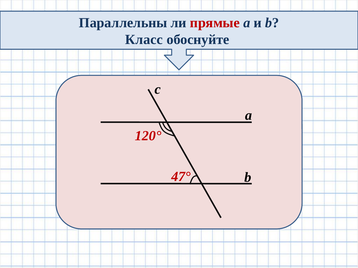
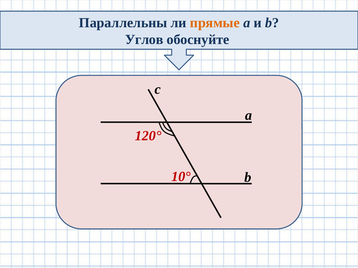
прямые colour: red -> orange (215, 23)
Класс: Класс -> Углов (144, 40)
47°: 47° -> 10° (181, 177)
